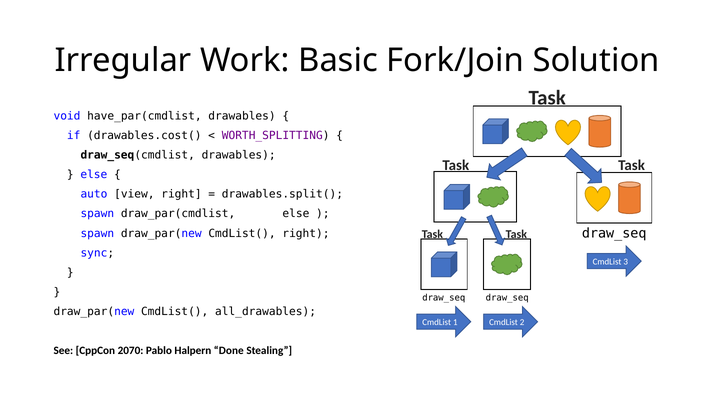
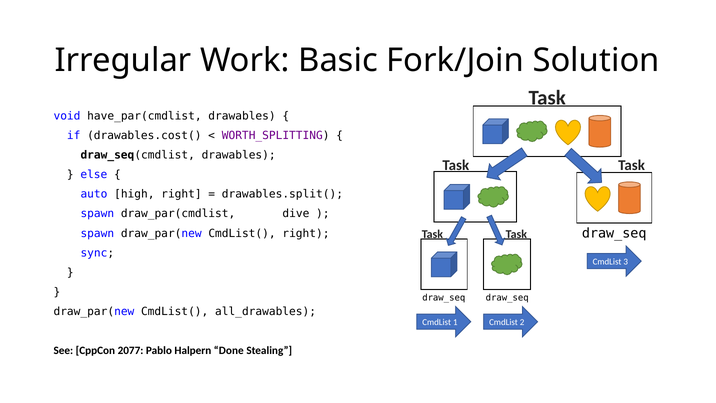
view: view -> high (134, 194)
draw_par(cmdlist else: else -> dive (296, 214)
2070: 2070 -> 2077 (131, 351)
